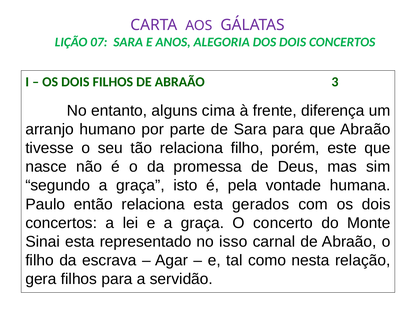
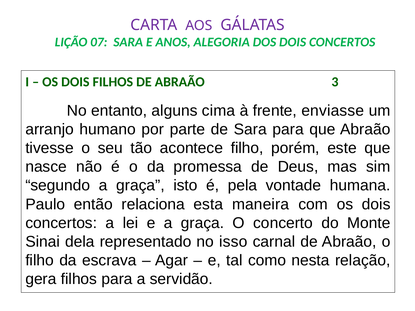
diferença: diferença -> enviasse (333, 111)
tão relaciona: relaciona -> acontece (191, 148)
gerados: gerados -> maneira (261, 204)
Sinai esta: esta -> dela (80, 242)
